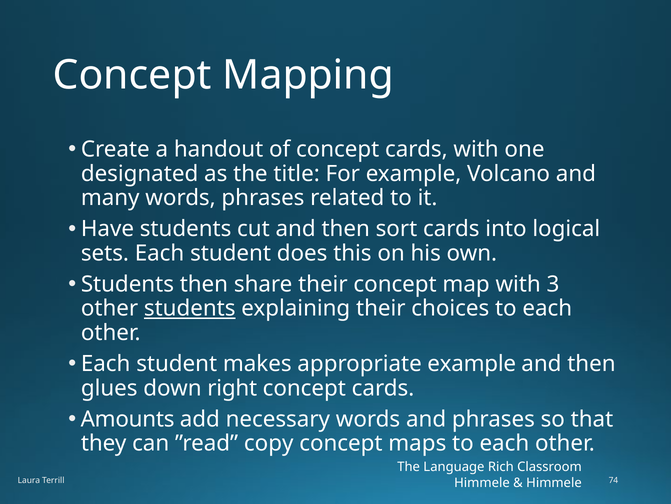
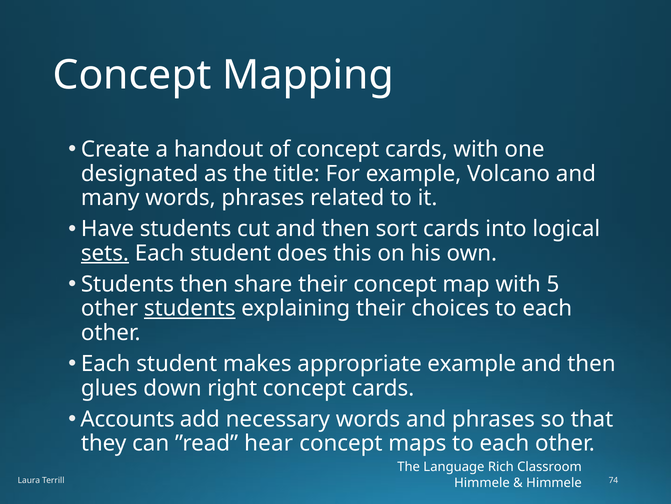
sets underline: none -> present (105, 253)
3: 3 -> 5 (553, 284)
Amounts: Amounts -> Accounts (128, 419)
copy: copy -> hear (269, 443)
